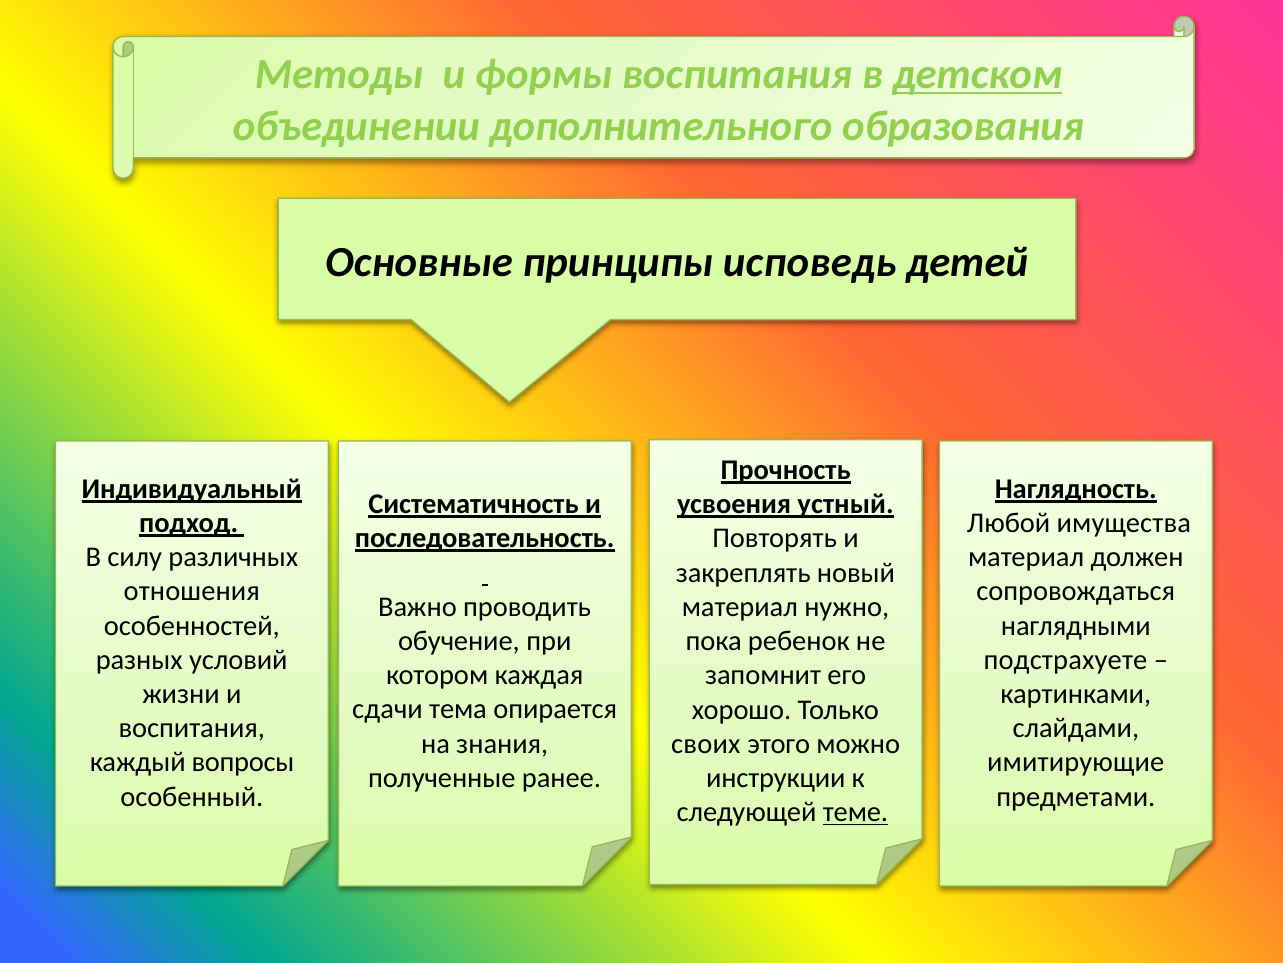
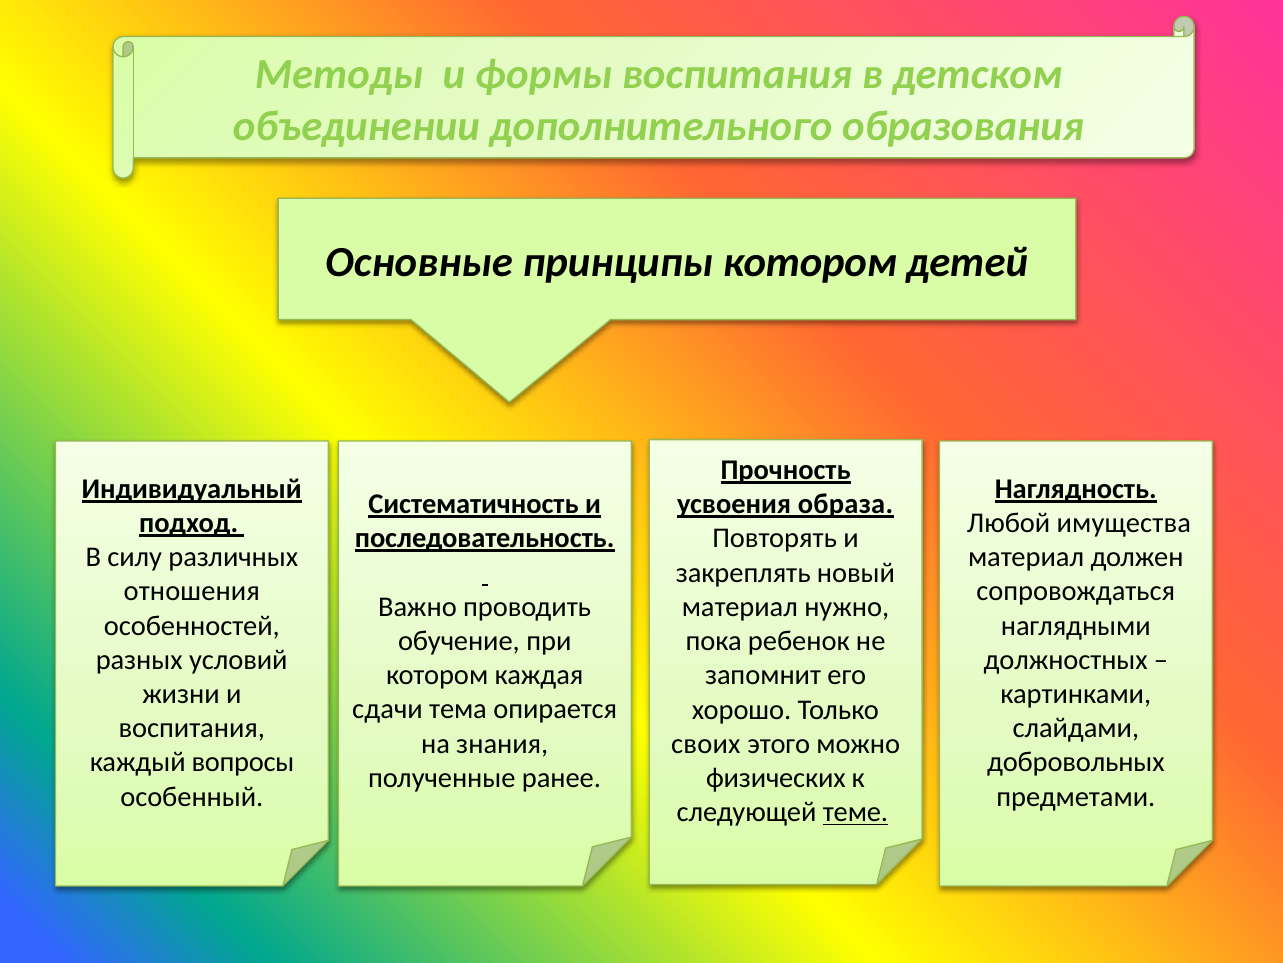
детском underline: present -> none (978, 74)
принципы исповедь: исповедь -> котором (810, 262)
устный: устный -> образа (846, 504)
подстрахуете: подстрахуете -> должностных (1066, 659)
имитирующие: имитирующие -> добровольных (1076, 762)
инструкции: инструкции -> физических (776, 778)
